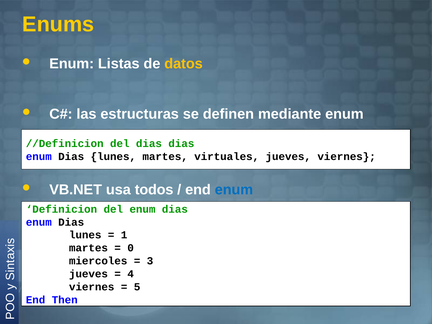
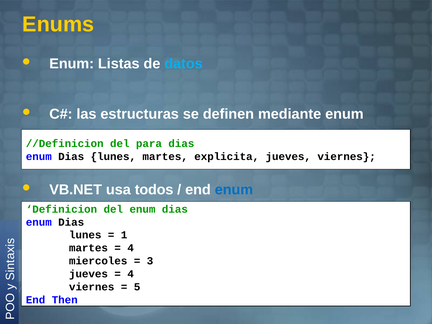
datos colour: yellow -> light blue (184, 64)
del dias: dias -> para (149, 144)
virtuales: virtuales -> explicita (227, 157)
0: 0 -> 4 (131, 248)
